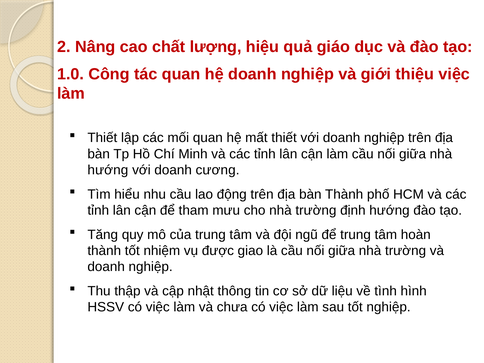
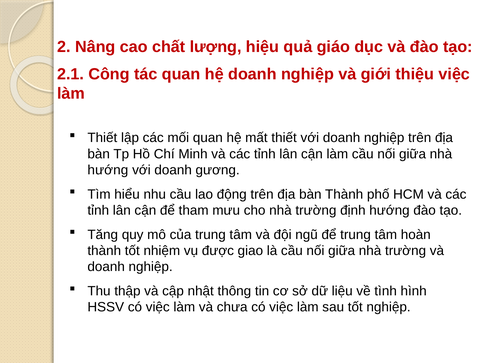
1.0: 1.0 -> 2.1 (71, 74)
cương: cương -> gương (218, 170)
